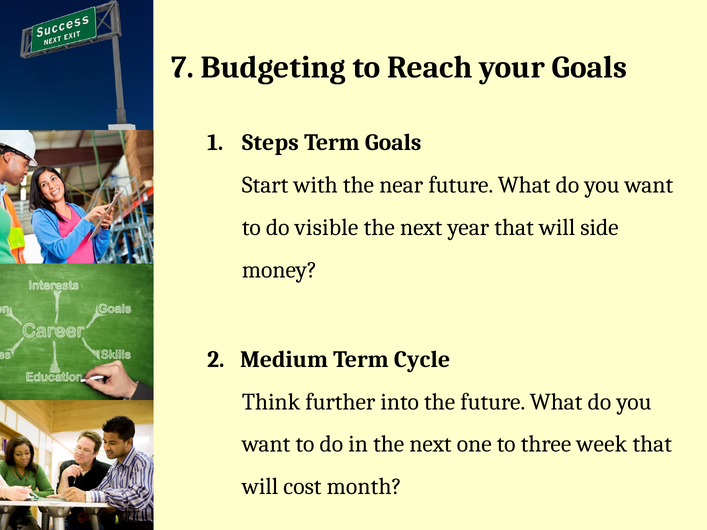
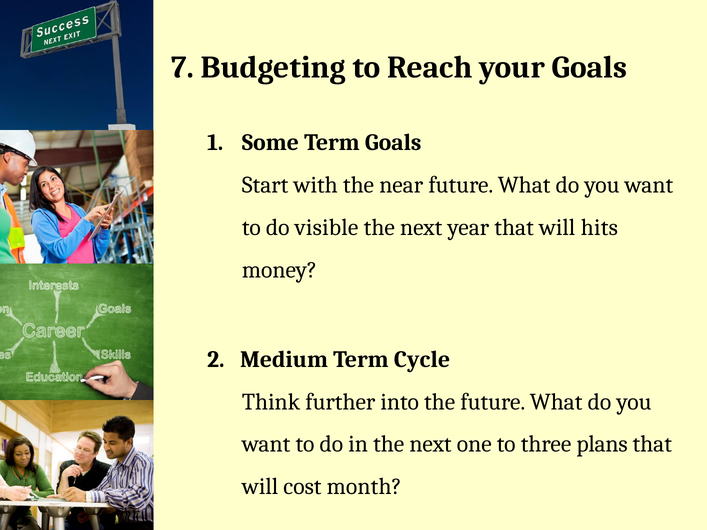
Steps: Steps -> Some (270, 143)
side: side -> hits (599, 228)
week: week -> plans (602, 444)
